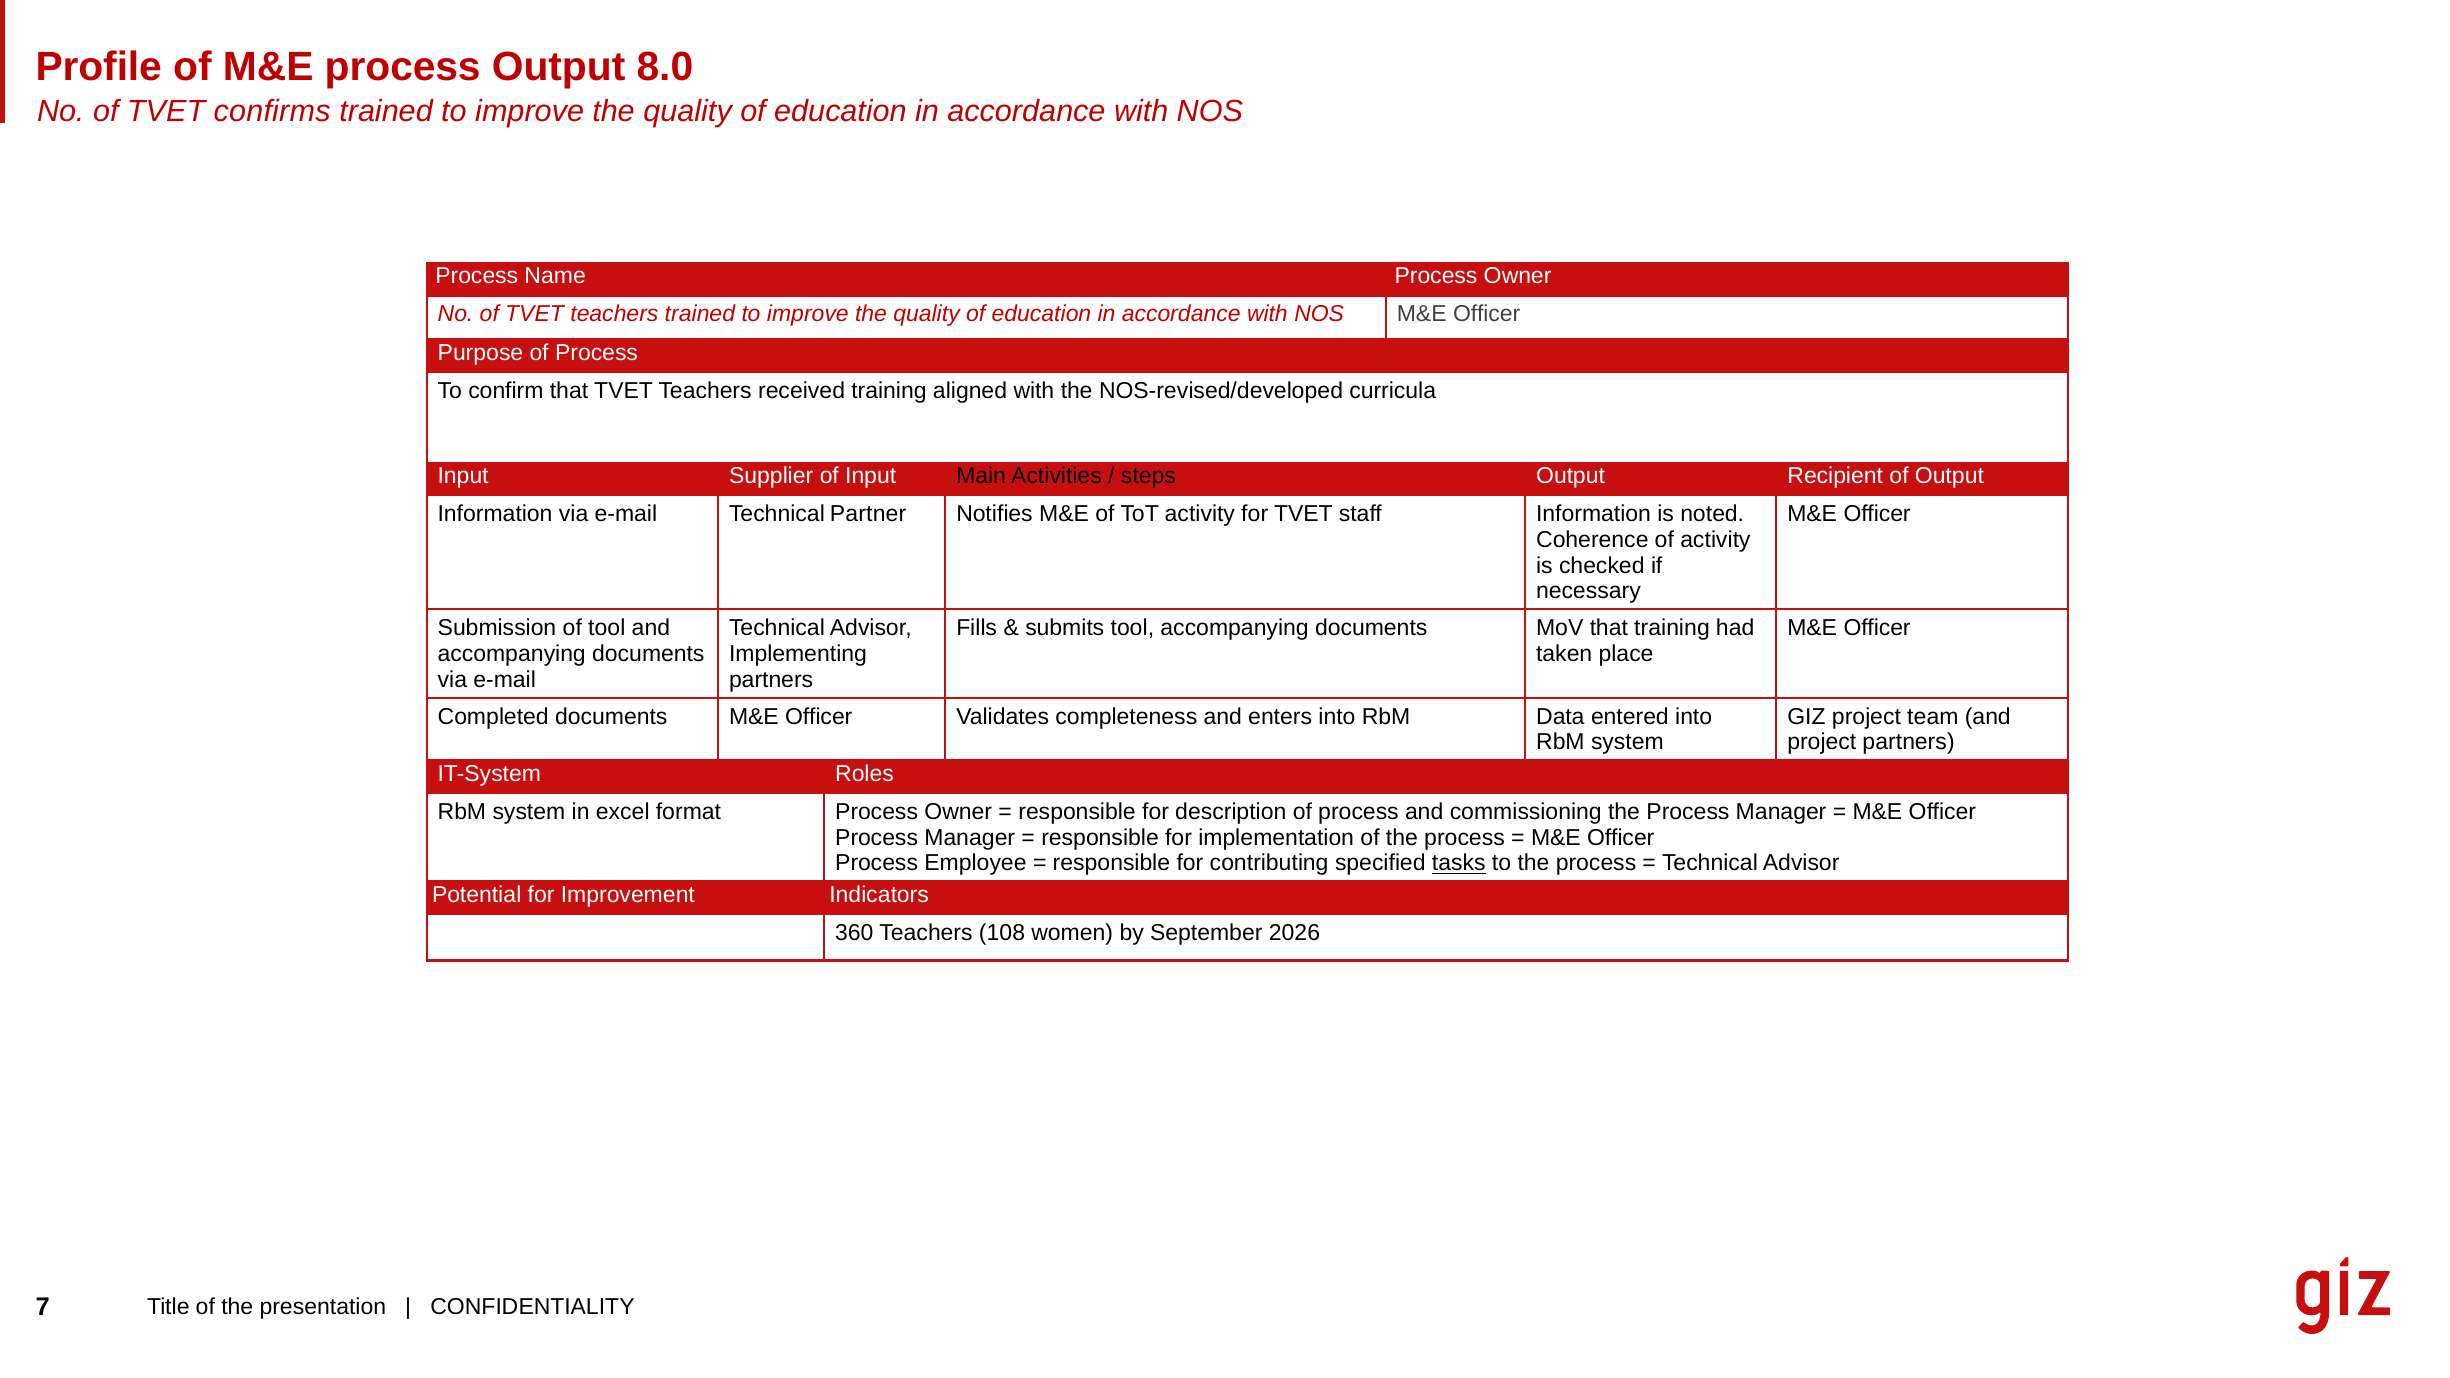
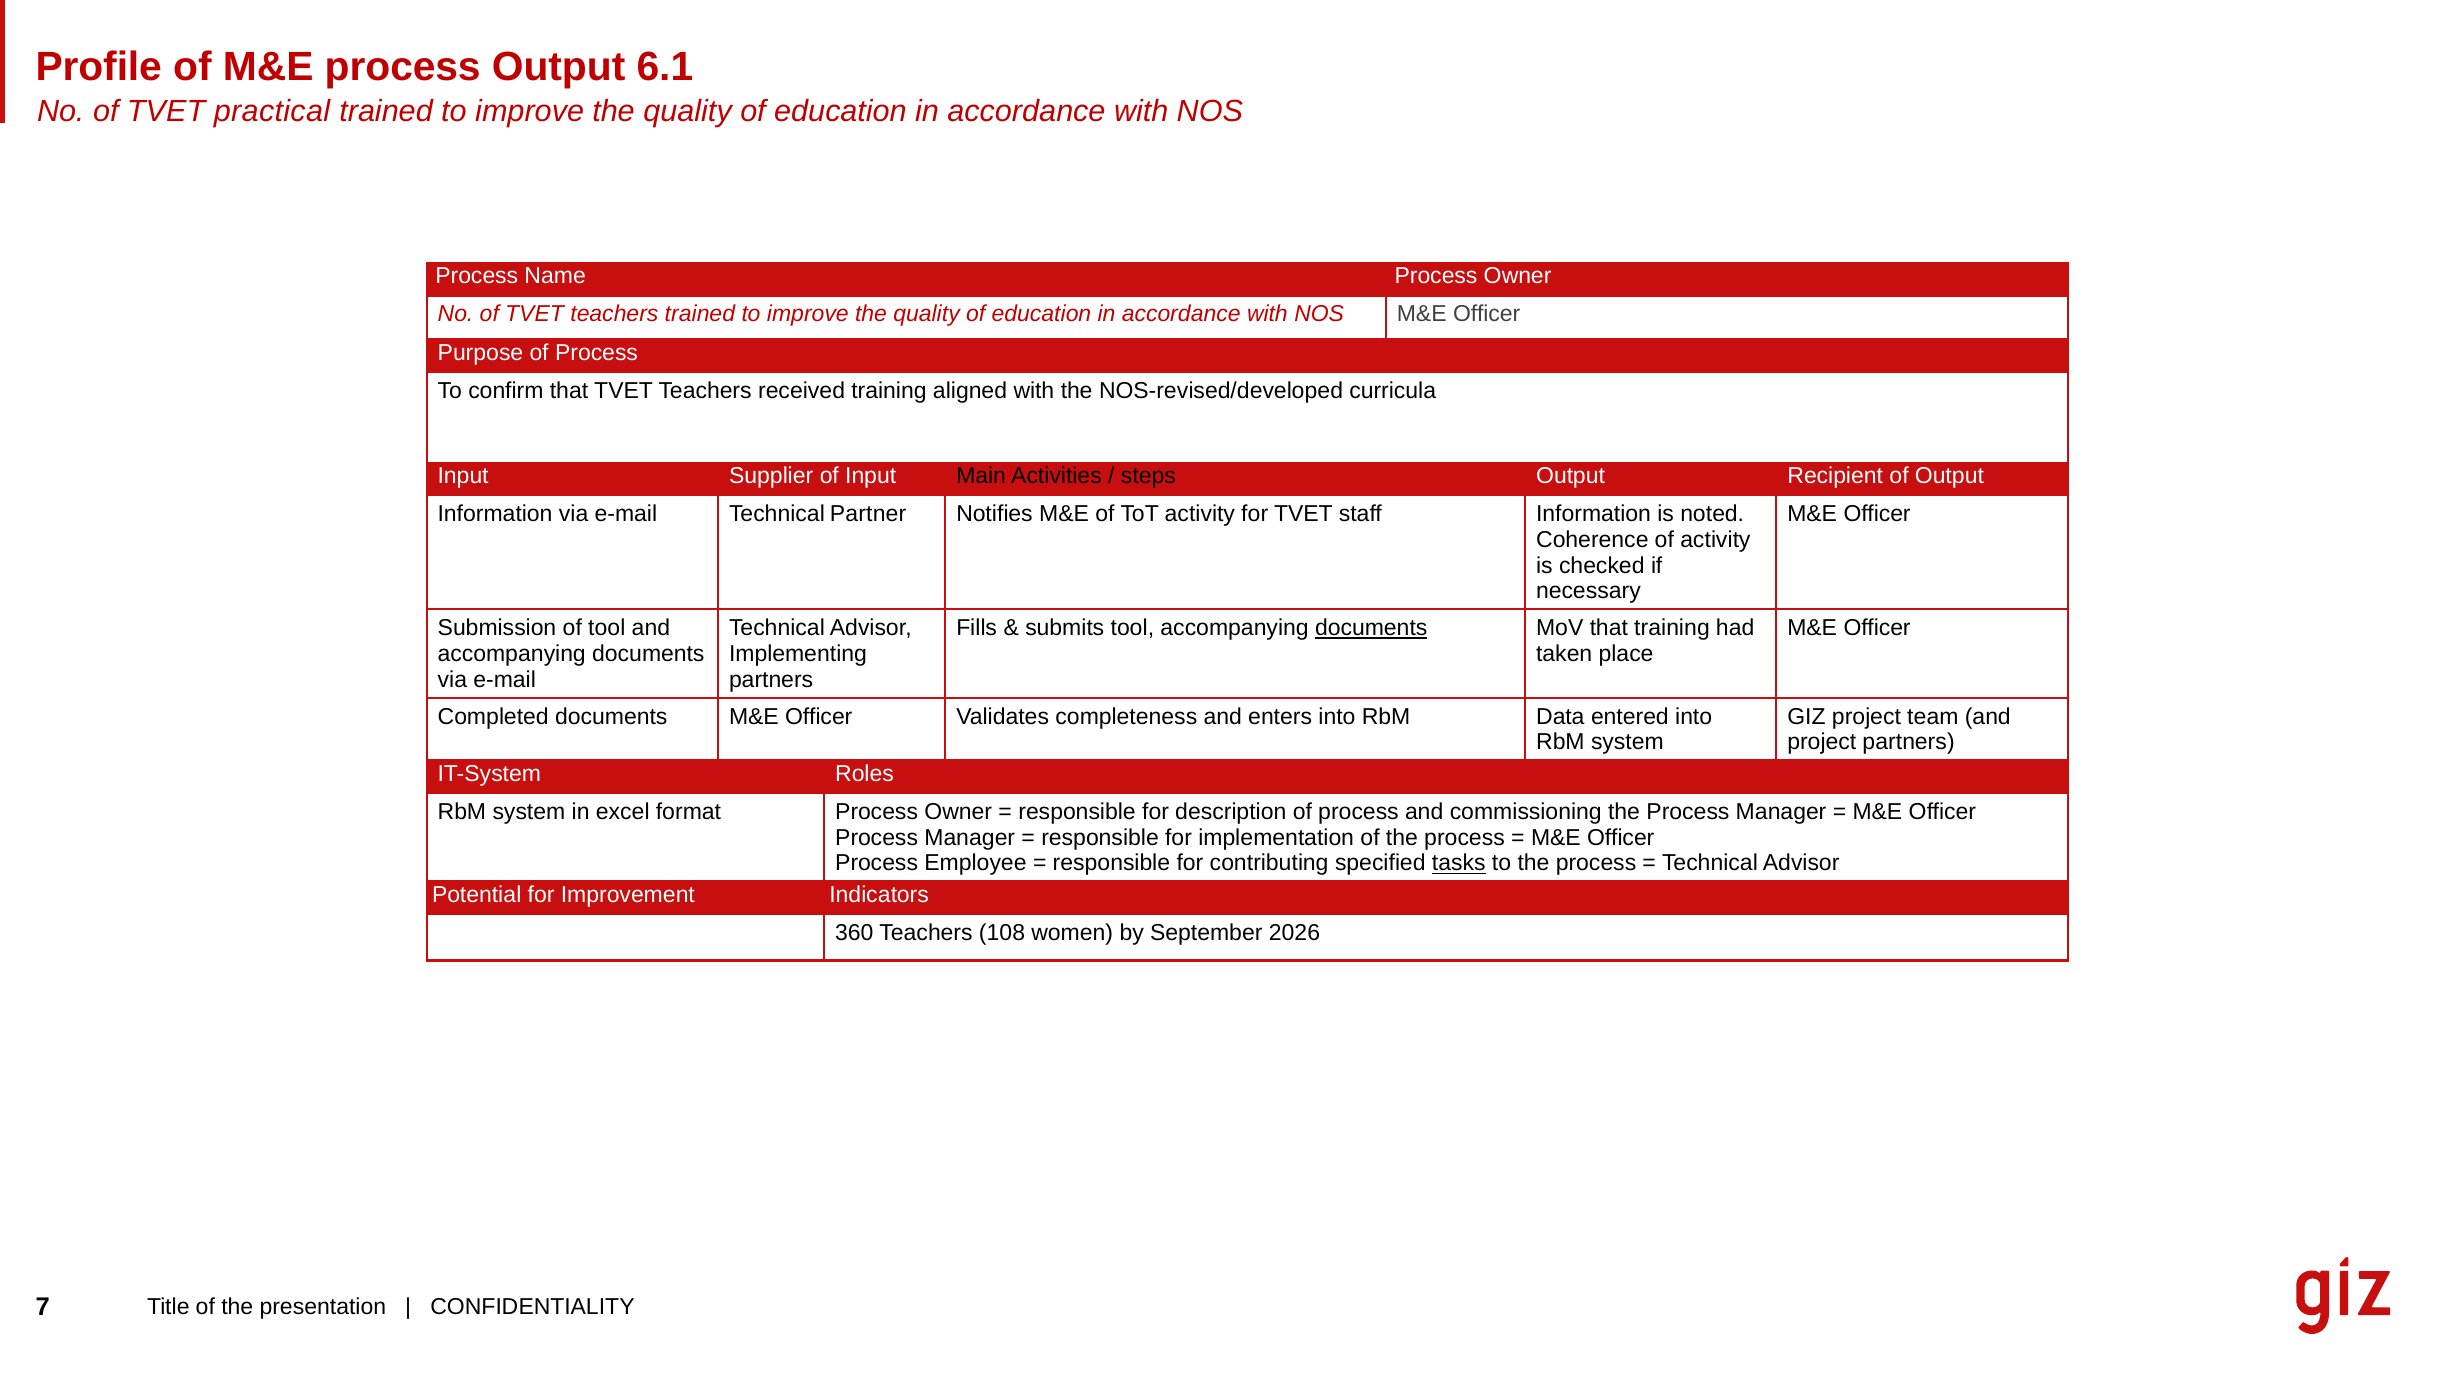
8.0: 8.0 -> 6.1 (665, 67)
confirms: confirms -> practical (272, 112)
documents underline: none -> present (1371, 628)
